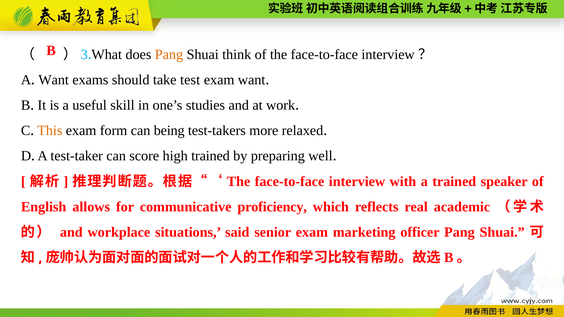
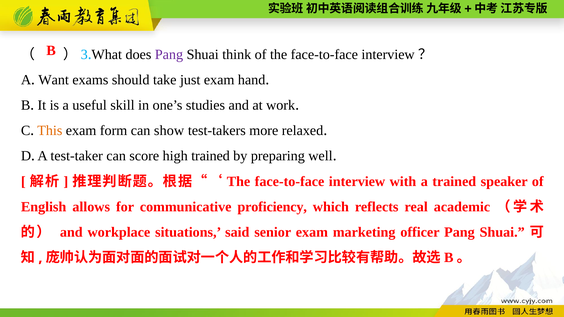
Pang colour: orange -> purple (169, 55)
test: test -> just (190, 80)
exam want: want -> hand (252, 80)
being: being -> show (169, 131)
